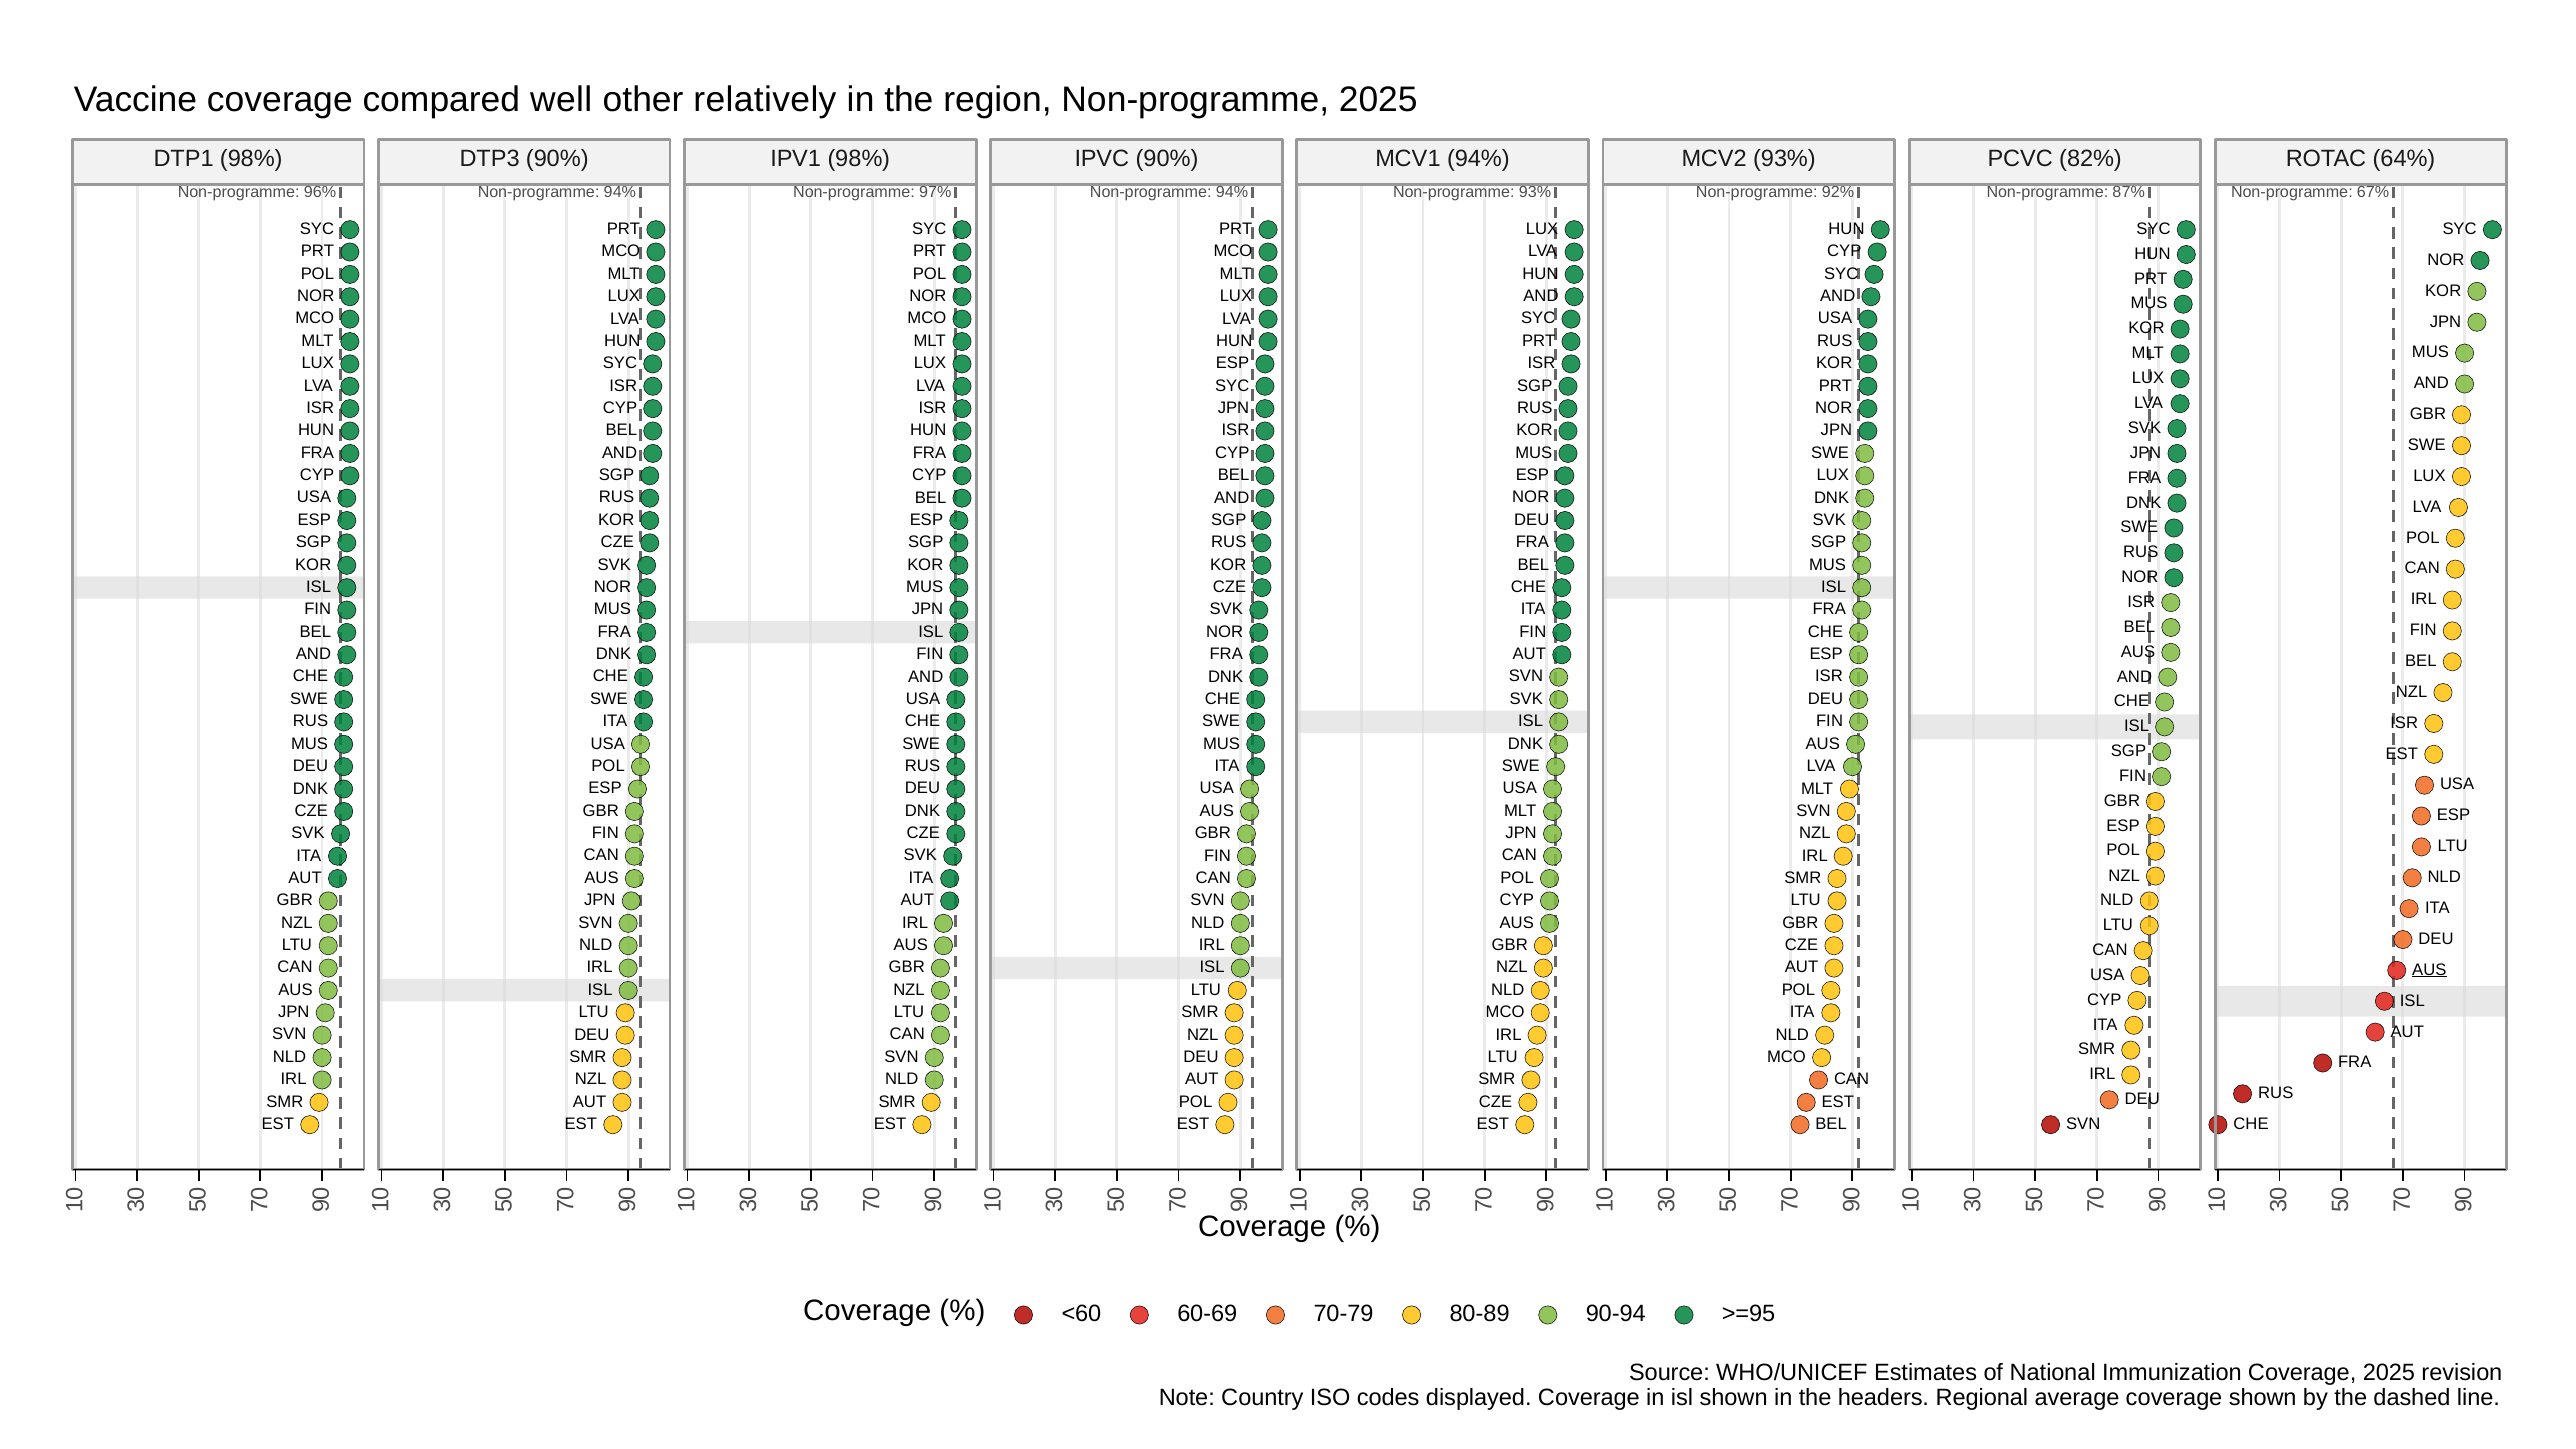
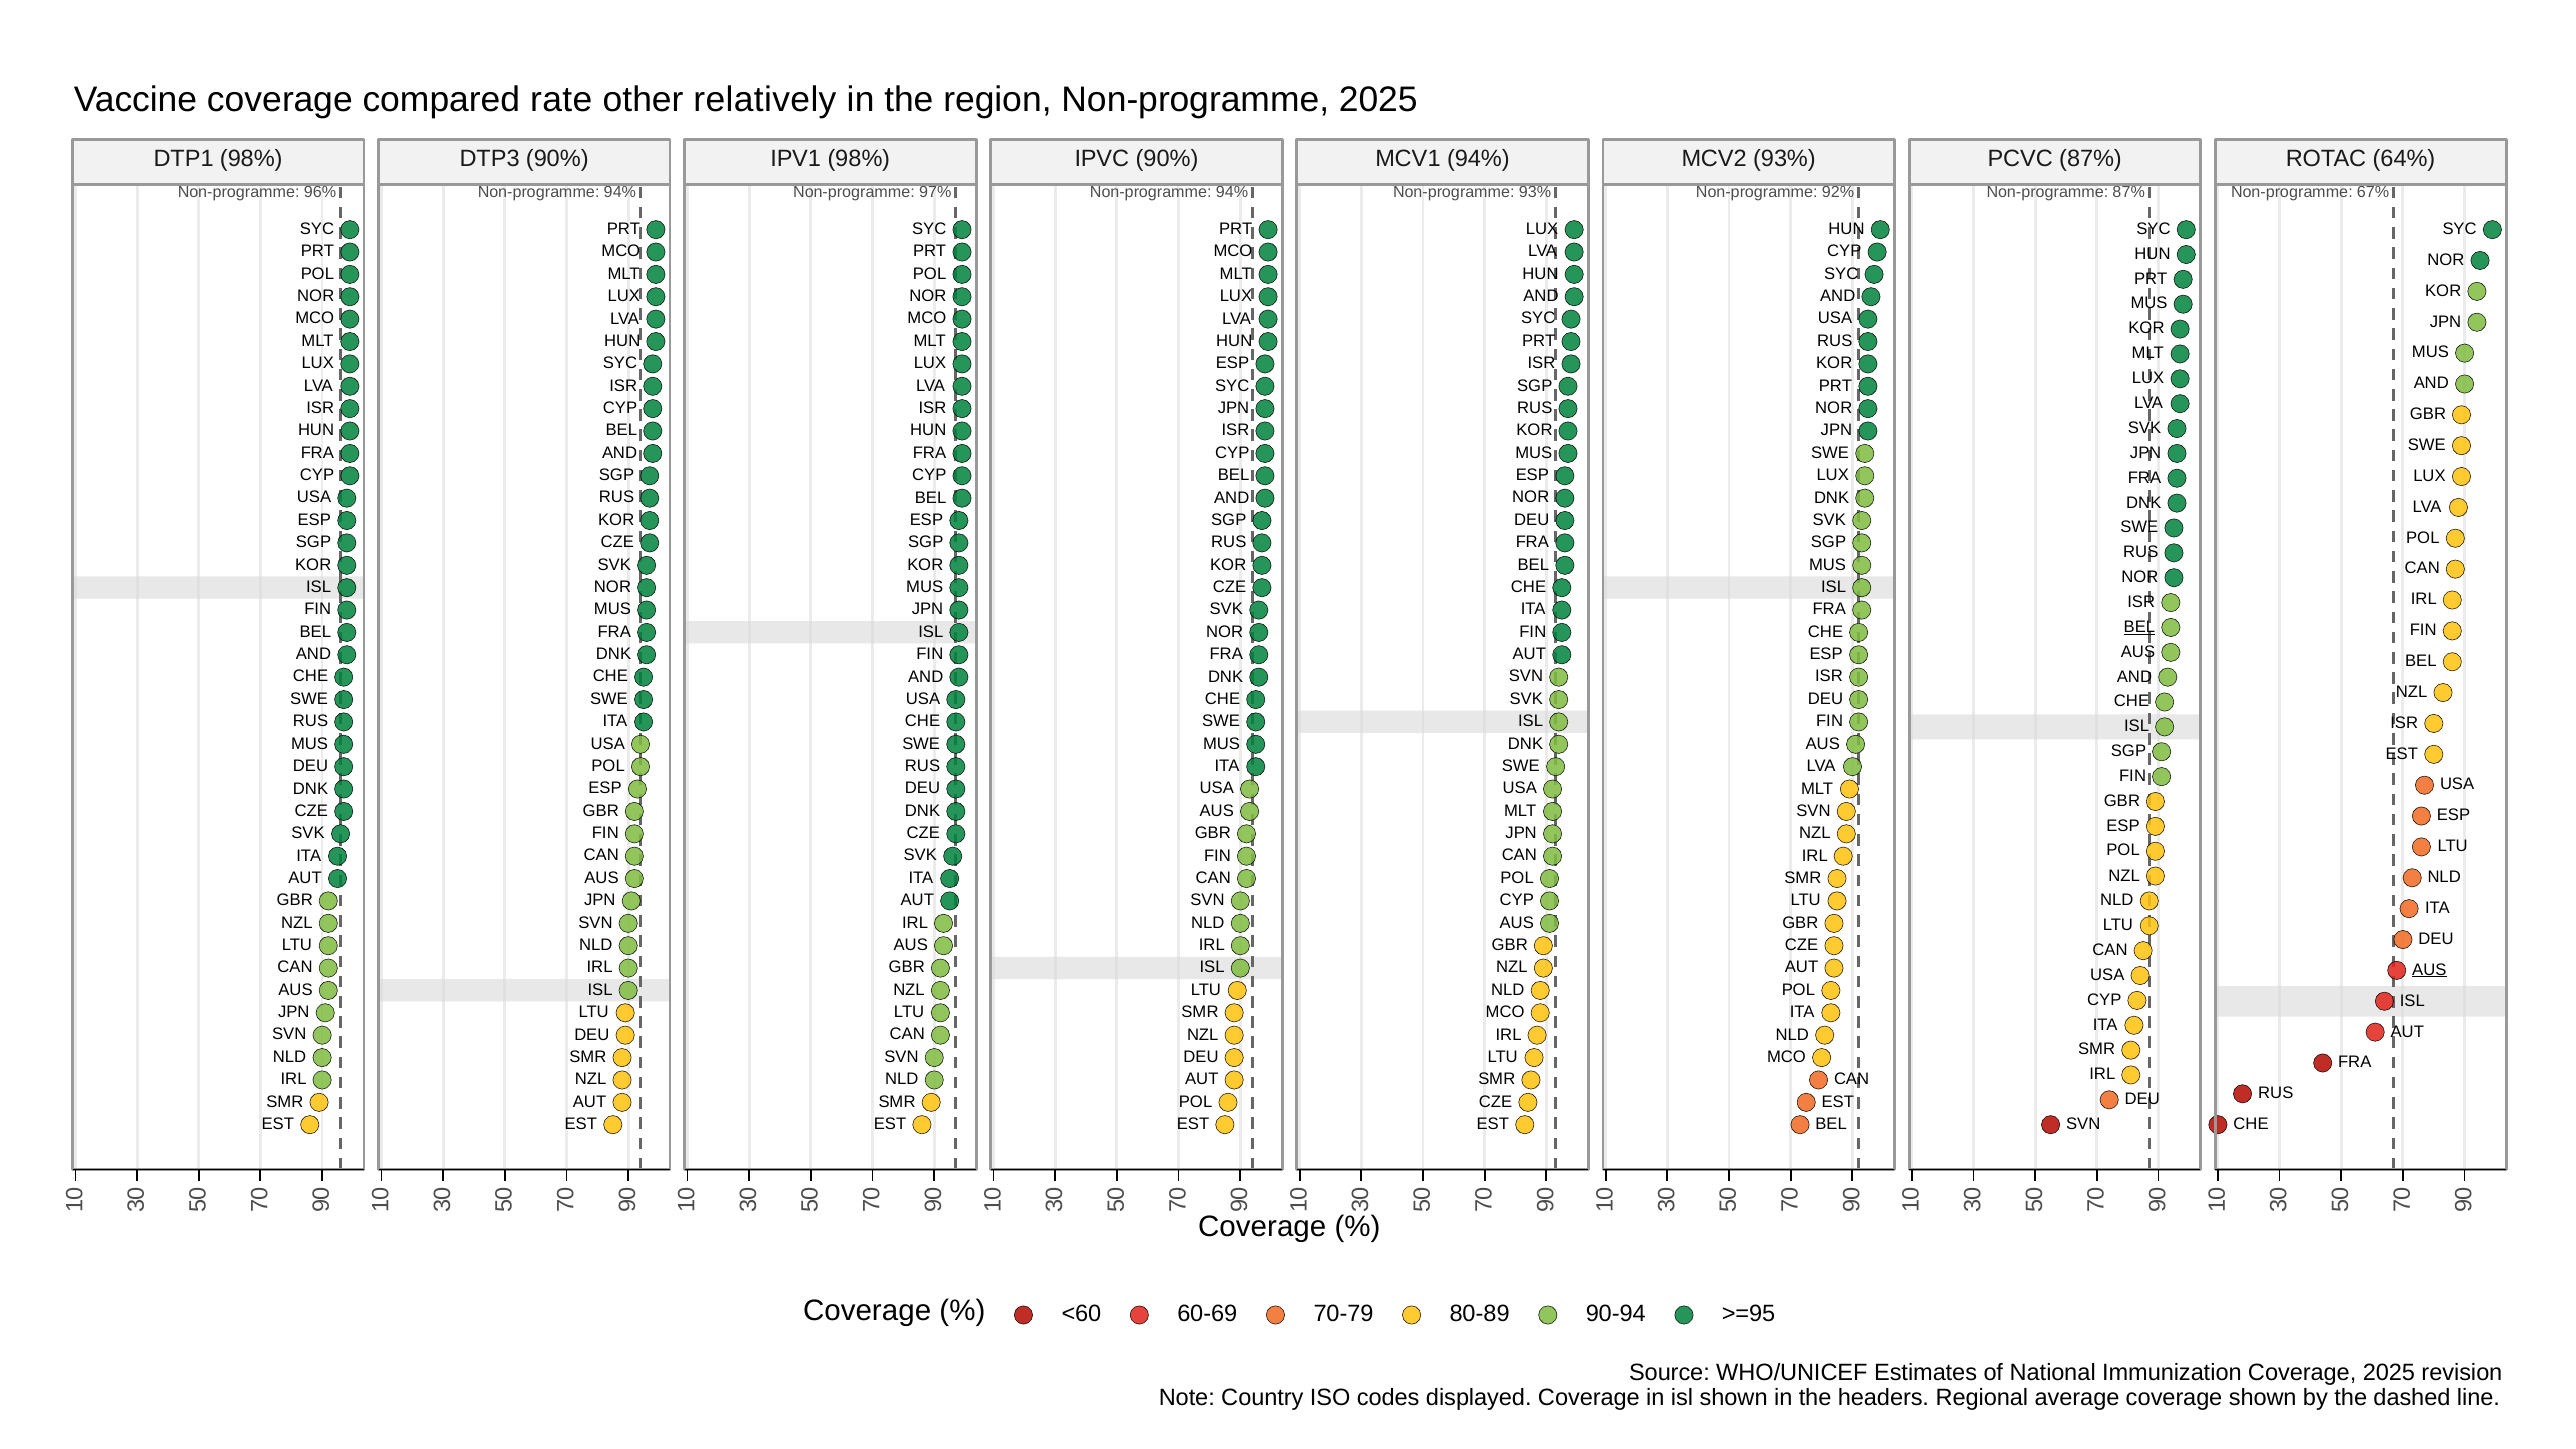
well: well -> rate (561, 100)
PCVC 82%: 82% -> 87% (2091, 159)
BEL underline: none -> present (2139, 627)
